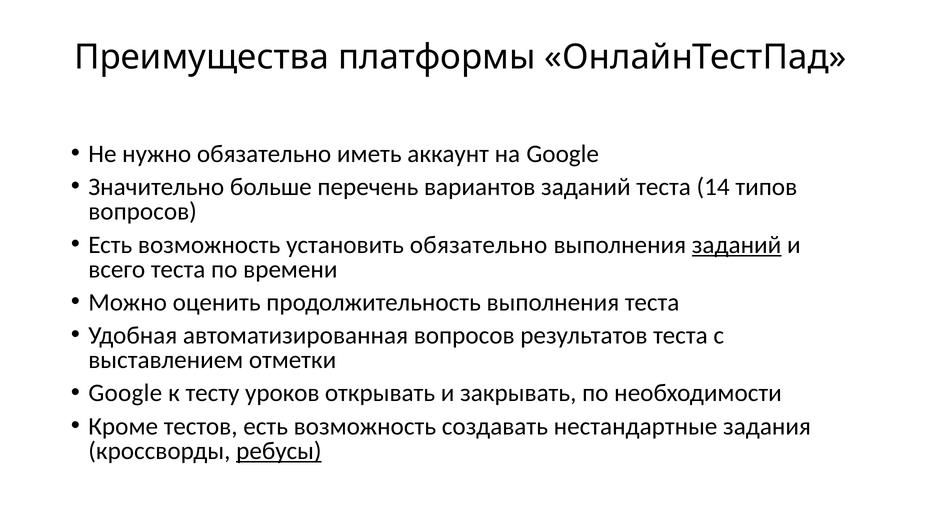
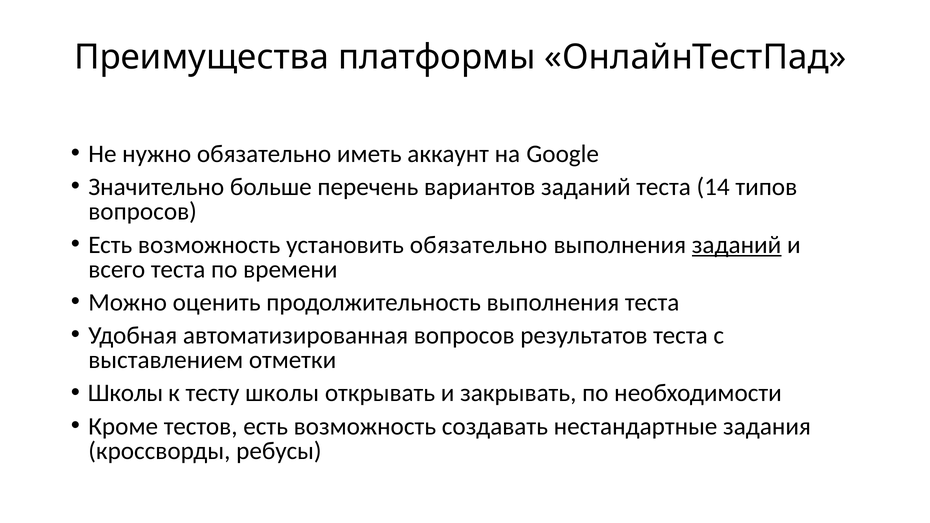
Google: Google -> Школы (126, 393)
тесту уроков: уроков -> школы (282, 393)
ребусы underline: present -> none (279, 451)
